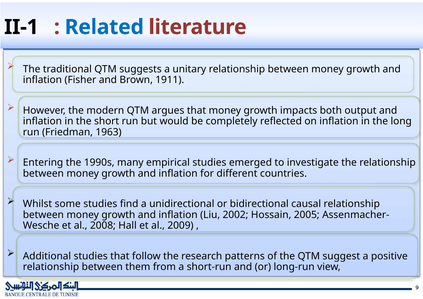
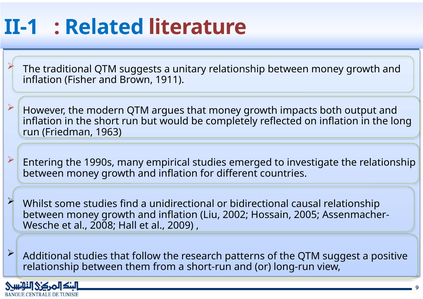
II-1 colour: black -> blue (21, 27)
